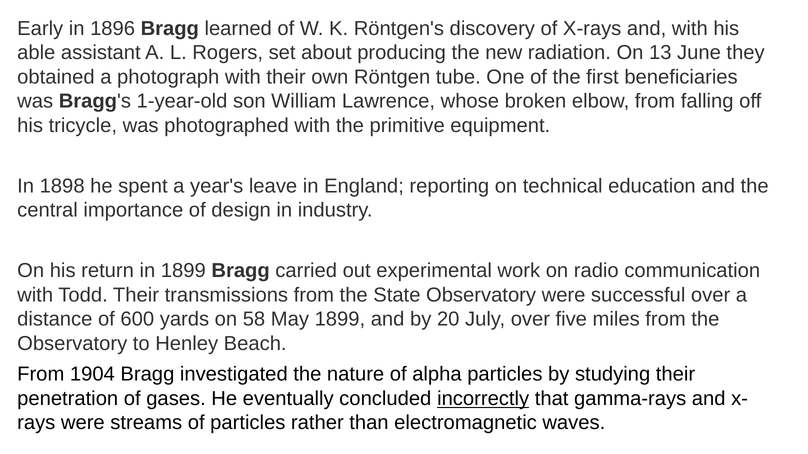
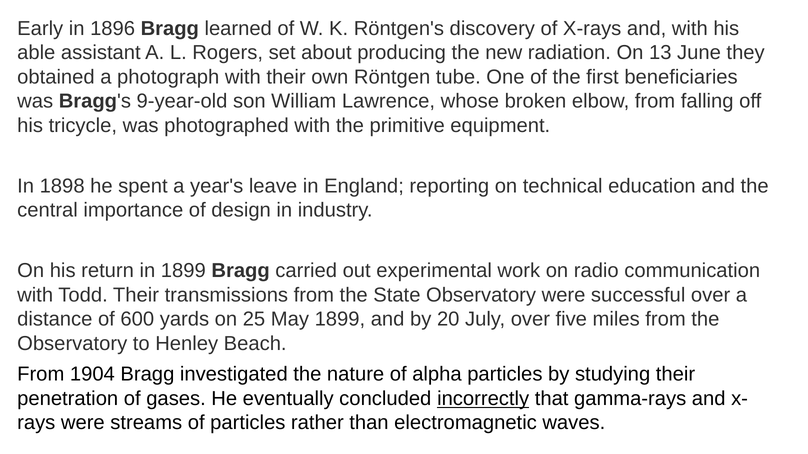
1-year-old: 1-year-old -> 9-year-old (182, 101)
58: 58 -> 25 (254, 320)
